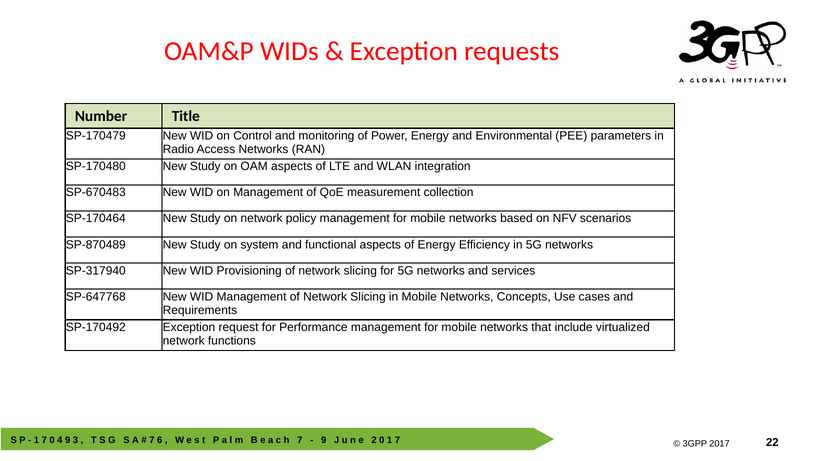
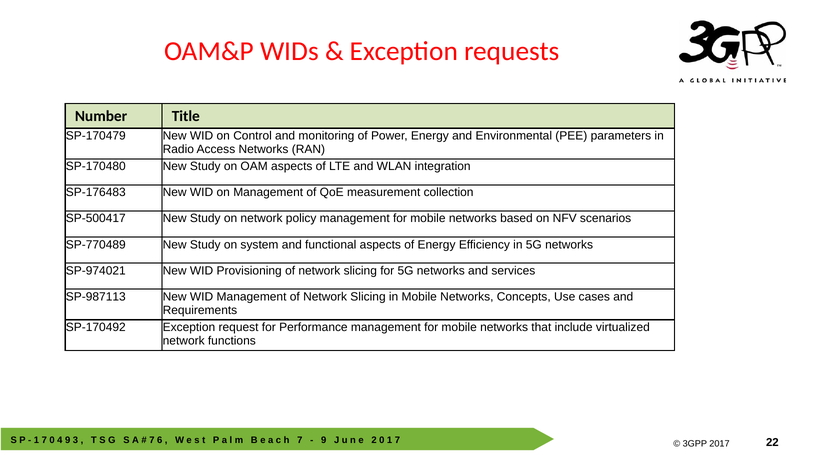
SP-670483: SP-670483 -> SP-176483 (96, 193)
SP-170464: SP-170464 -> SP-500417 (96, 219)
SP-870489: SP-870489 -> SP-770489 (96, 245)
SP-317940: SP-317940 -> SP-974021 (96, 271)
SP-647768: SP-647768 -> SP-987113 (96, 297)
